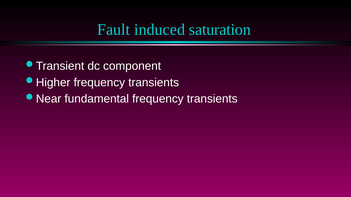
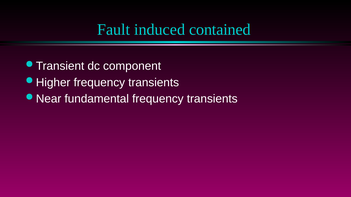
saturation: saturation -> contained (220, 30)
